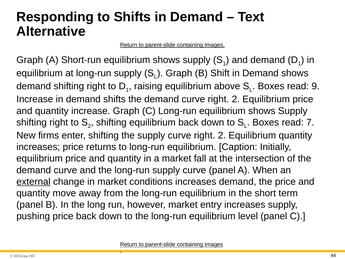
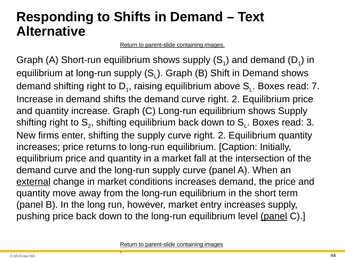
9: 9 -> 7 (316, 86)
7: 7 -> 3 (310, 122)
panel underline: none -> present (274, 216)
